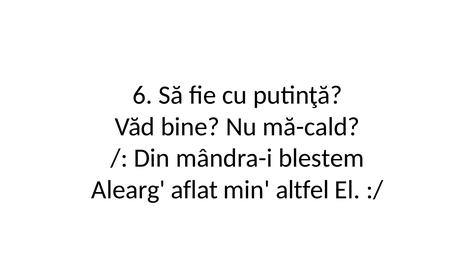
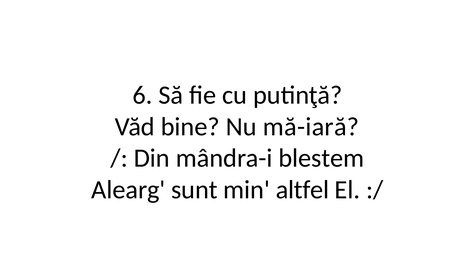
mă-cald: mă-cald -> mă-iară (311, 127)
aflat: aflat -> sunt (194, 190)
